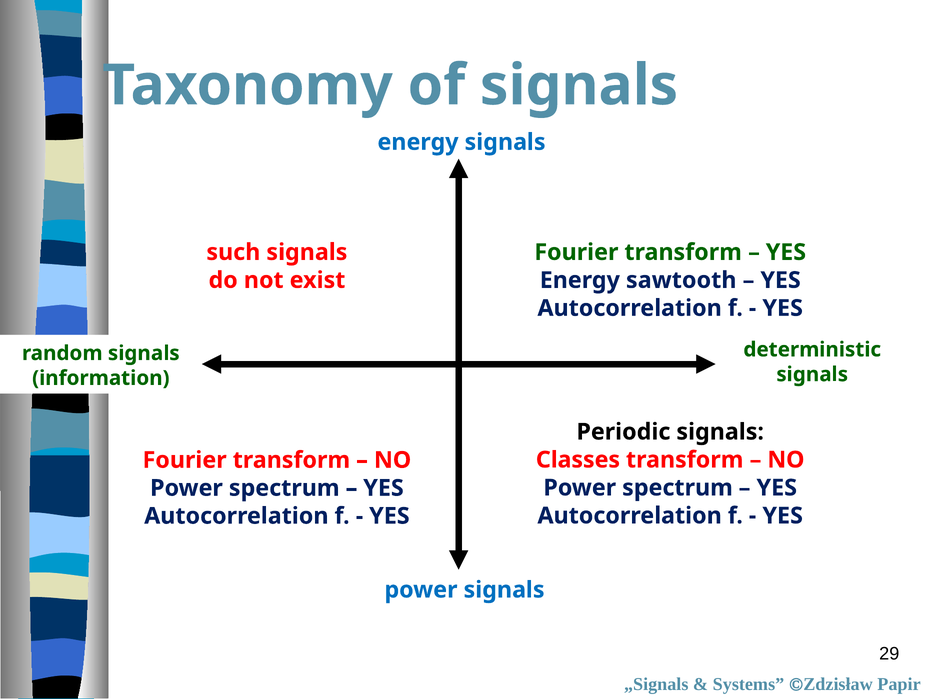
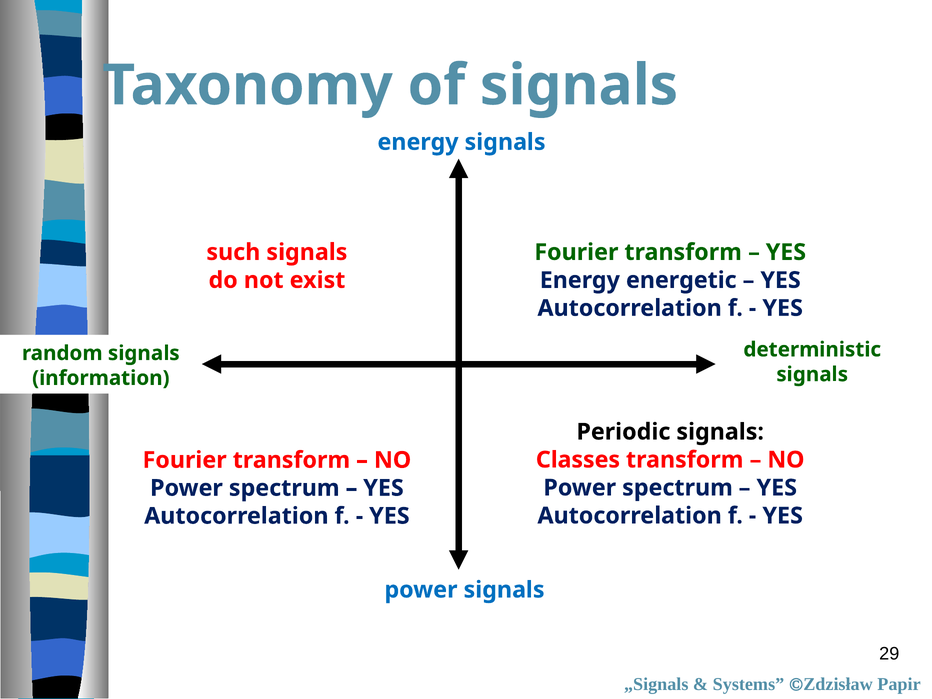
sawtooth: sawtooth -> energetic (681, 280)
